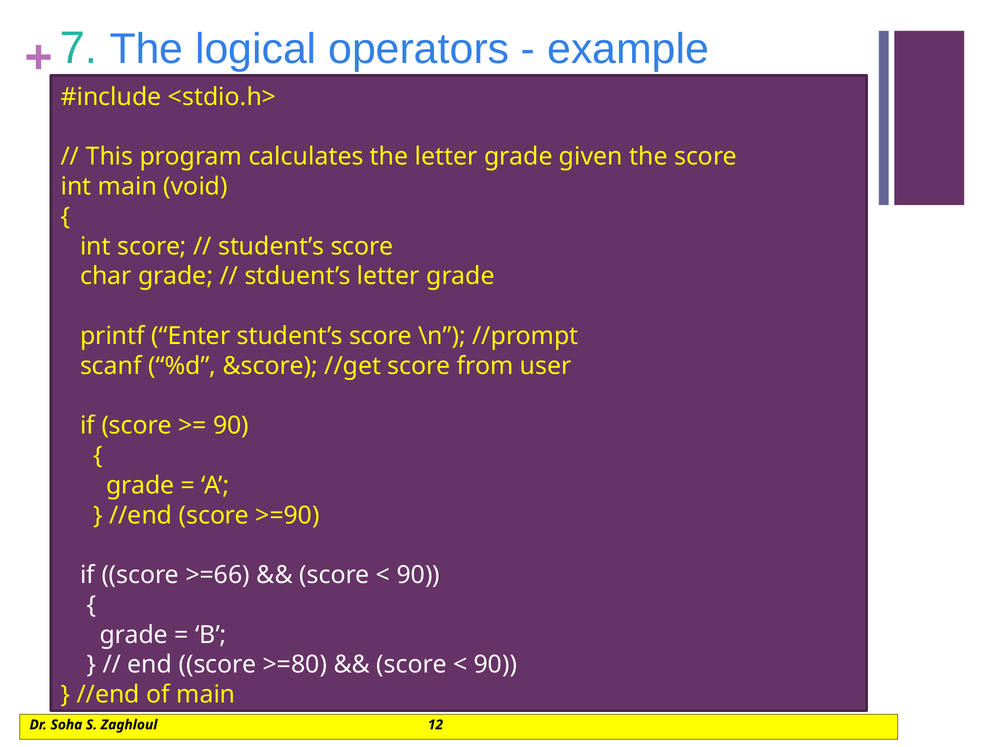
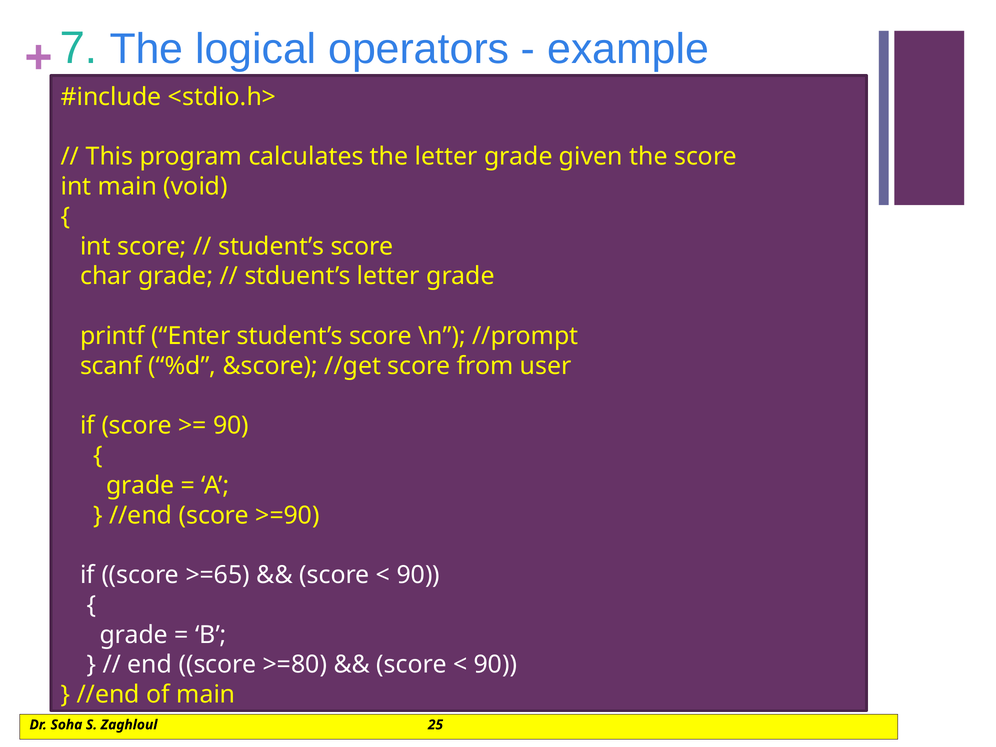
>=66: >=66 -> >=65 (218, 575)
12: 12 -> 25 (435, 725)
